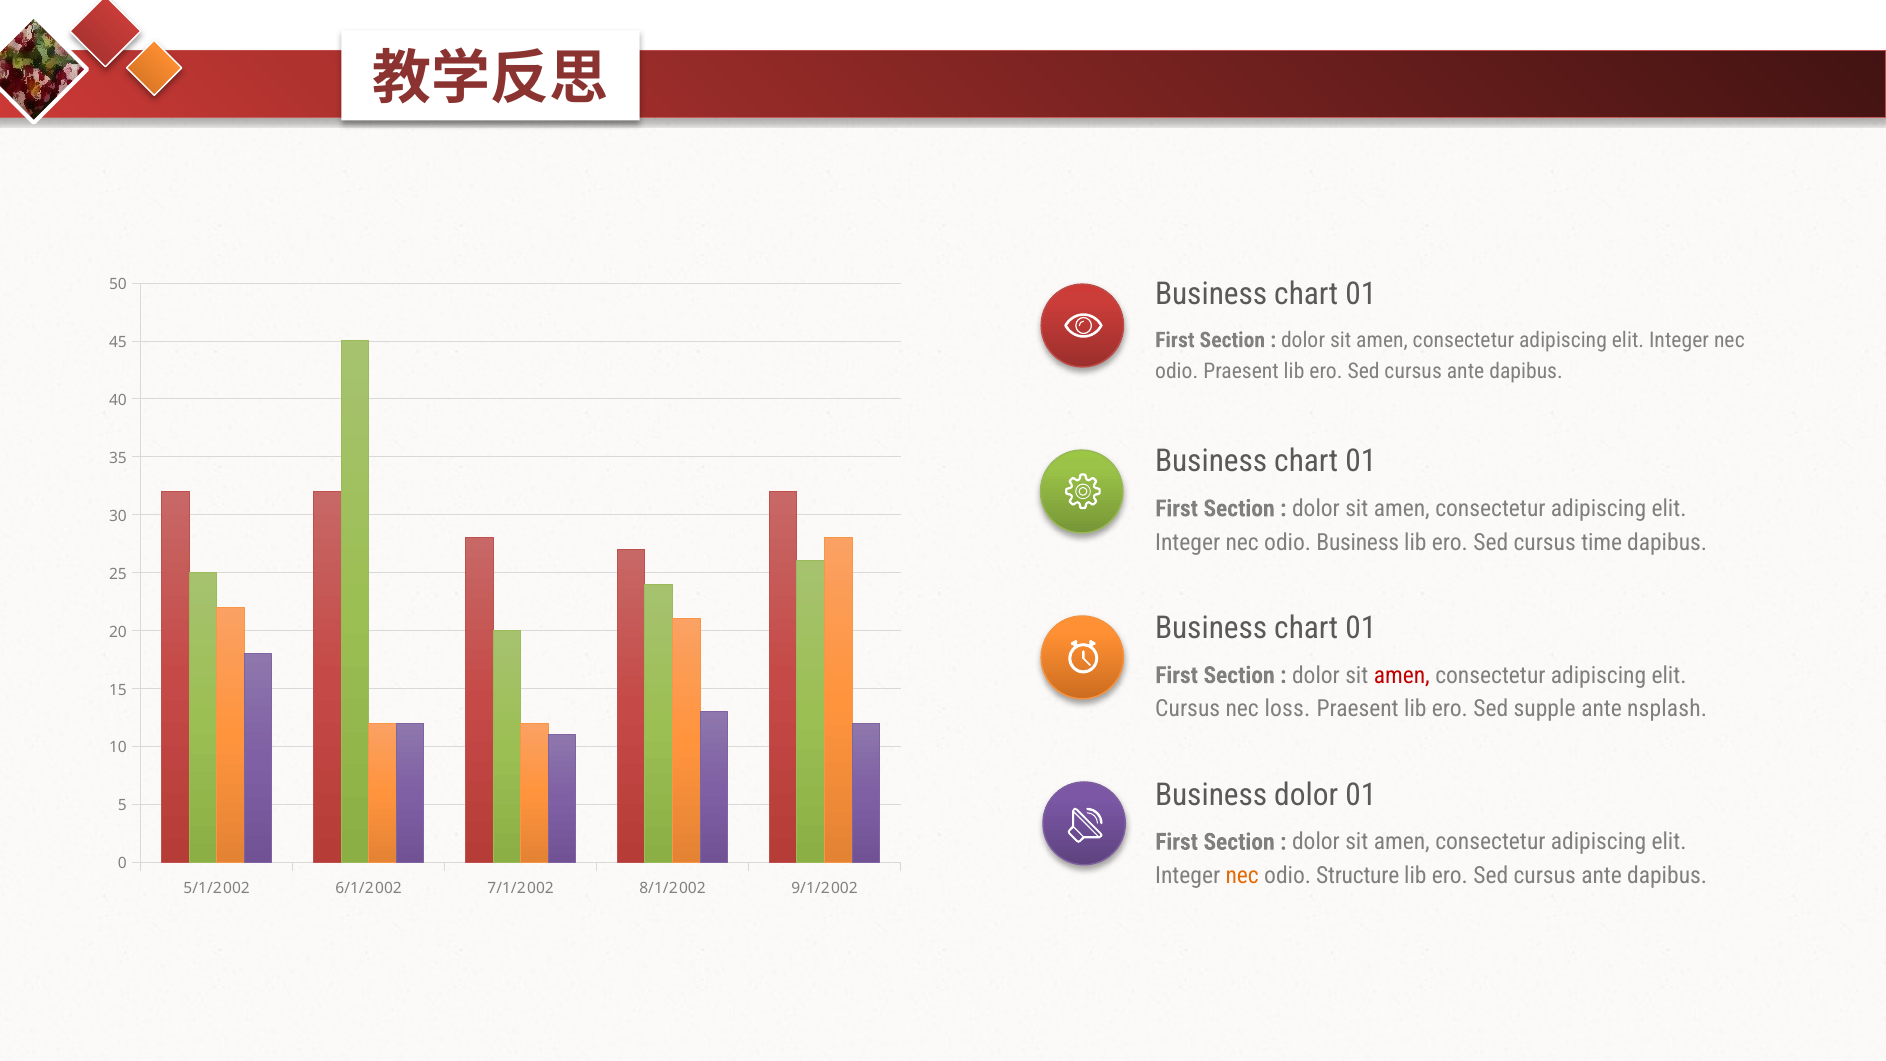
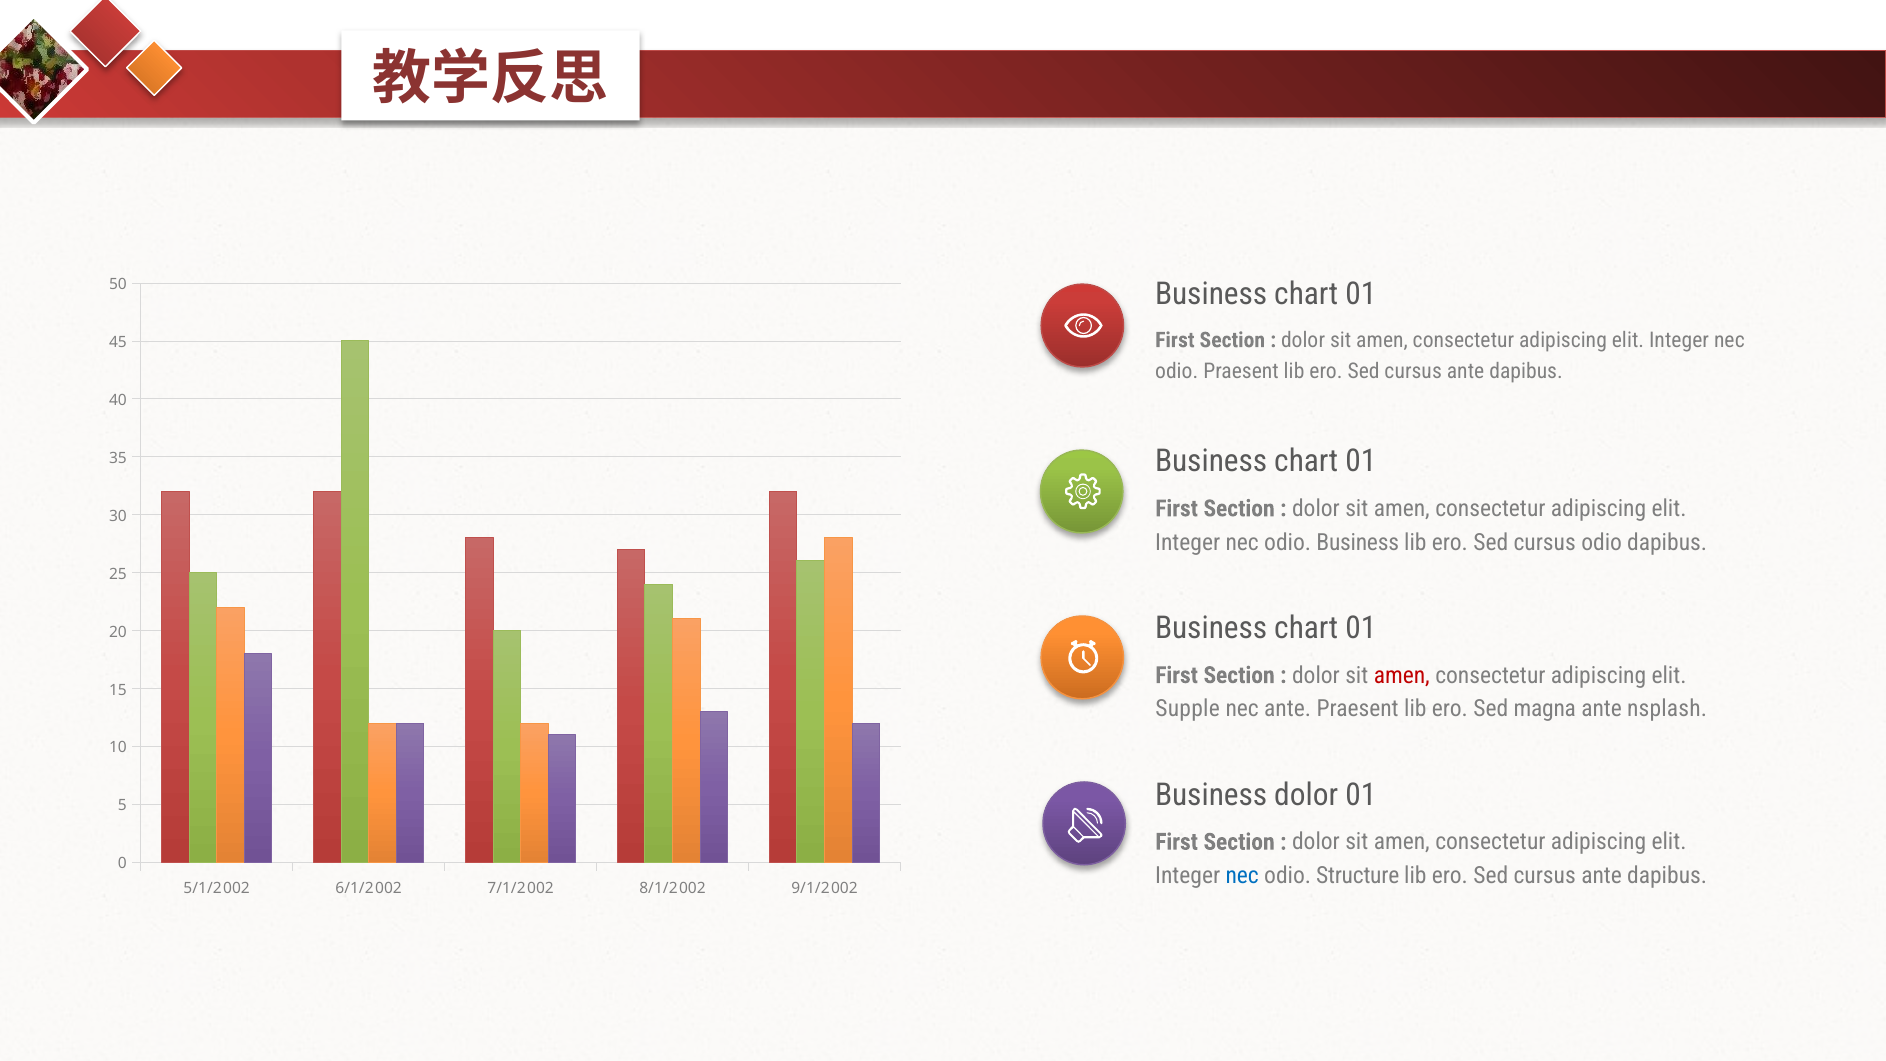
cursus time: time -> odio (1602, 542)
Cursus: Cursus -> Supple (1188, 709)
nec loss: loss -> ante (1288, 709)
supple: supple -> magna (1545, 709)
nec colour: orange -> blue (1242, 876)
